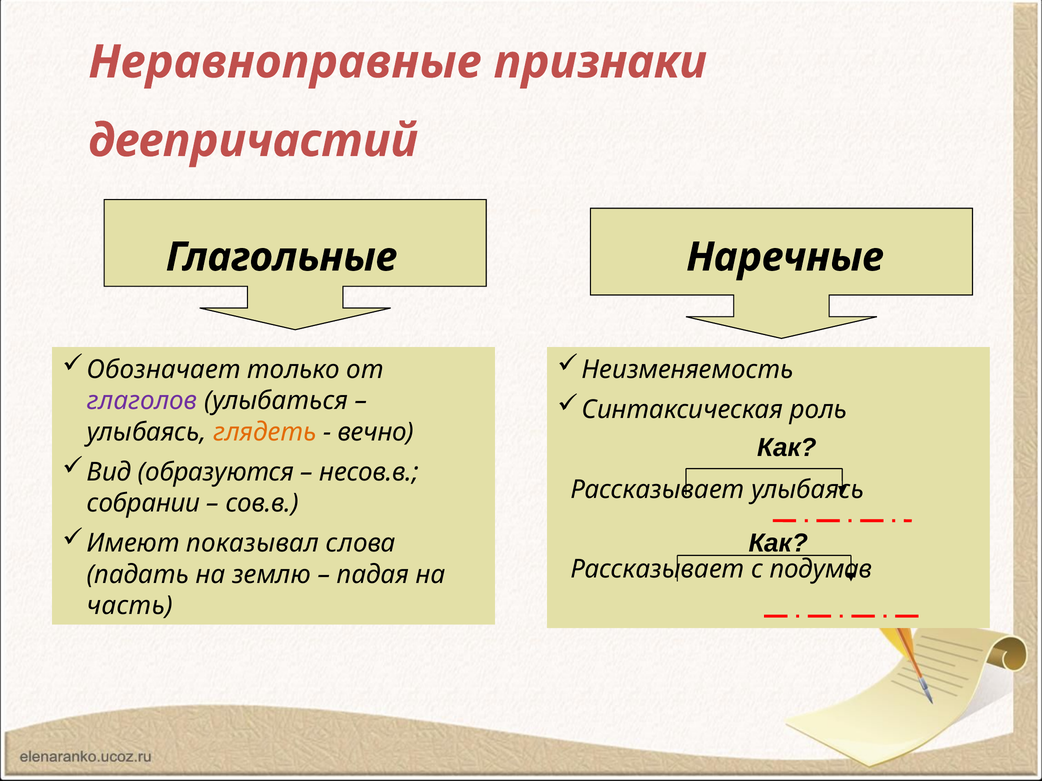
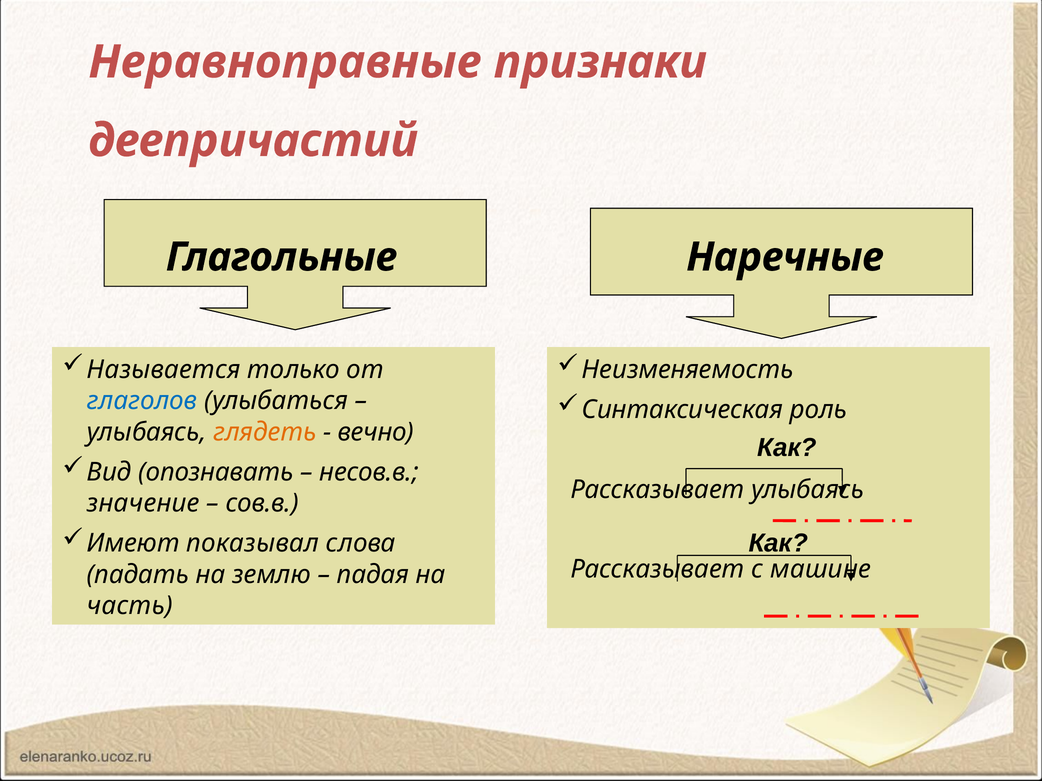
Обозначает: Обозначает -> Называется (164, 370)
глаголов colour: purple -> blue (142, 401)
образуются: образуются -> опознавать (216, 472)
собрании: собрании -> значение (143, 504)
подумав: подумав -> машине (821, 570)
